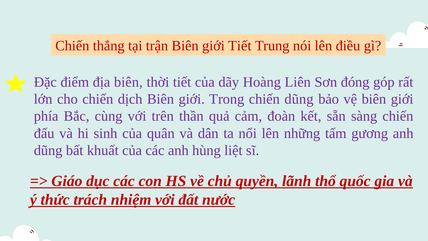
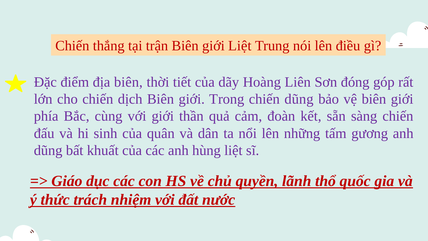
giới Tiết: Tiết -> Liệt (240, 46)
với trên: trên -> giới (163, 116)
